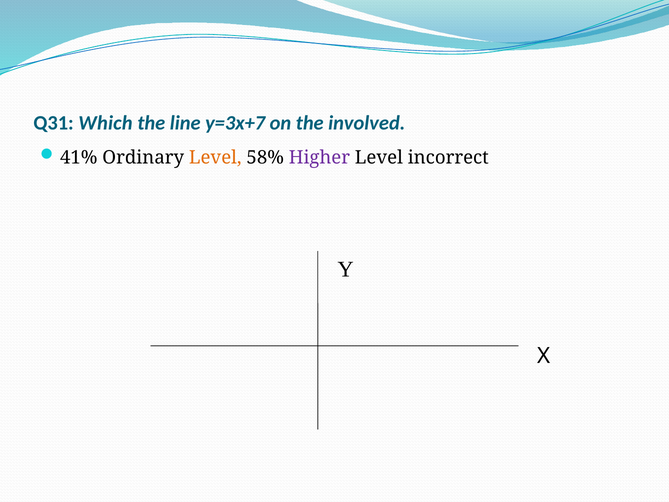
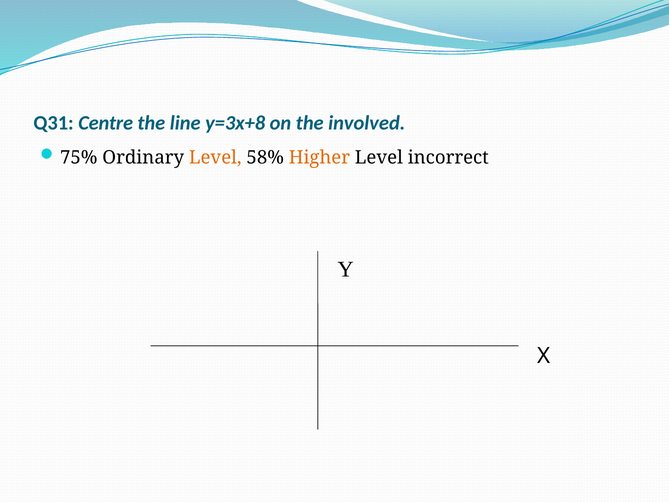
Which: Which -> Centre (106, 123)
y=3x+7: y=3x+7 -> y=3x+8 (235, 123)
41%: 41% -> 75% (79, 157)
Higher colour: purple -> orange (319, 157)
